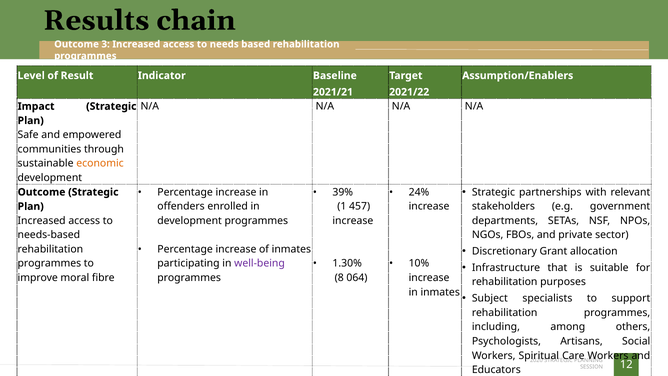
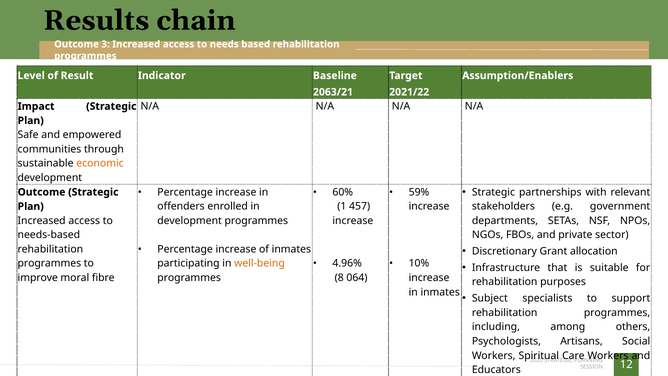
2021/21: 2021/21 -> 2063/21 (333, 92)
39%: 39% -> 60% (343, 192)
24%: 24% -> 59% (419, 192)
well-being colour: purple -> orange (260, 263)
1.30%: 1.30% -> 4.96% (347, 263)
